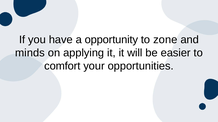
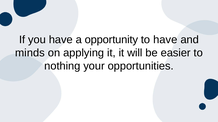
to zone: zone -> have (165, 40)
comfort: comfort -> nothing (62, 66)
